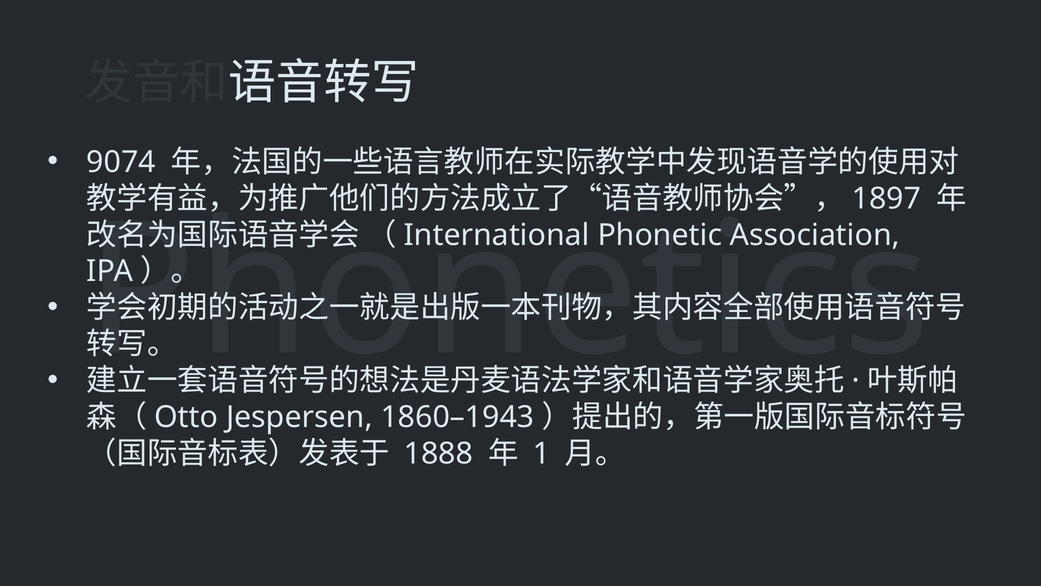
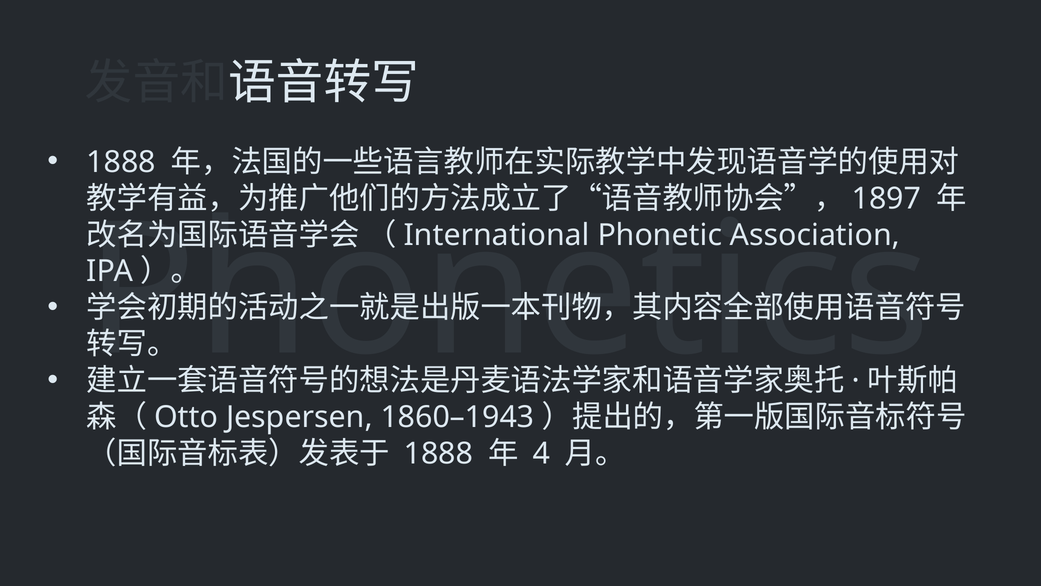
9074: 9074 -> 1888 (121, 162)
1: 1 -> 4 (541, 454)
